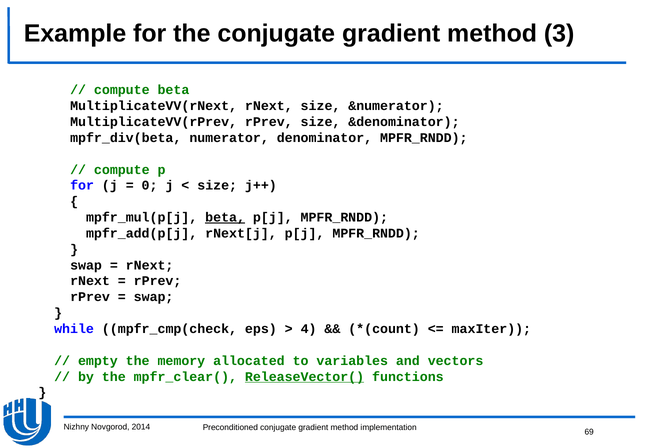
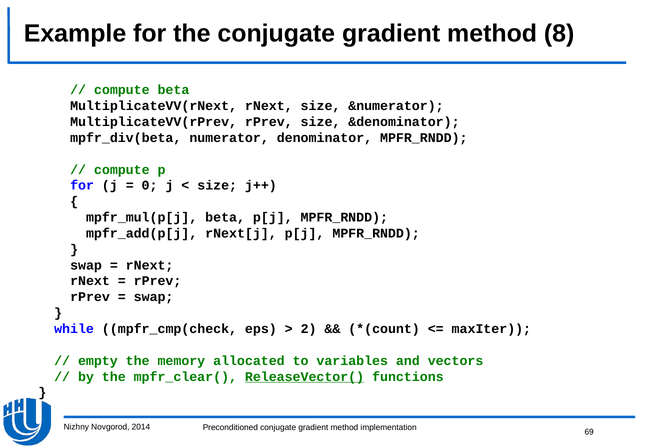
3: 3 -> 8 (559, 34)
beta underline: present -> none (225, 218)
4: 4 -> 2 (309, 329)
